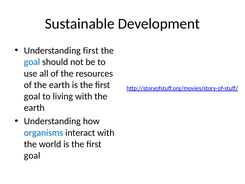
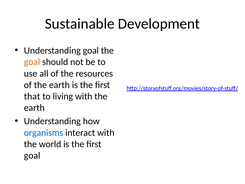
Understanding first: first -> goal (91, 50)
goal colour: blue -> orange (32, 62)
goal: goal -> that (32, 96)
